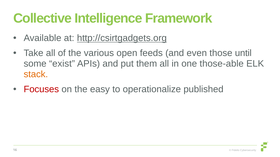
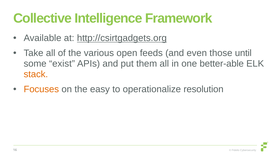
those-able: those-able -> better-able (222, 64)
Focuses colour: red -> orange (41, 90)
published: published -> resolution (204, 90)
